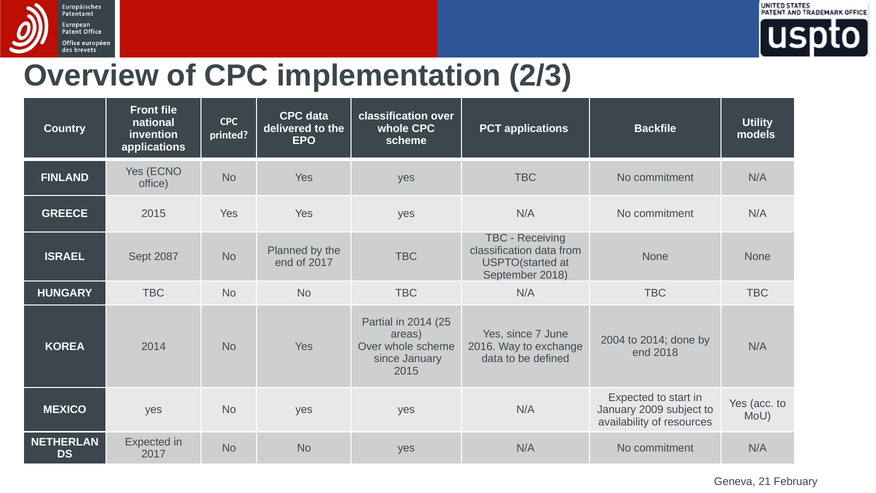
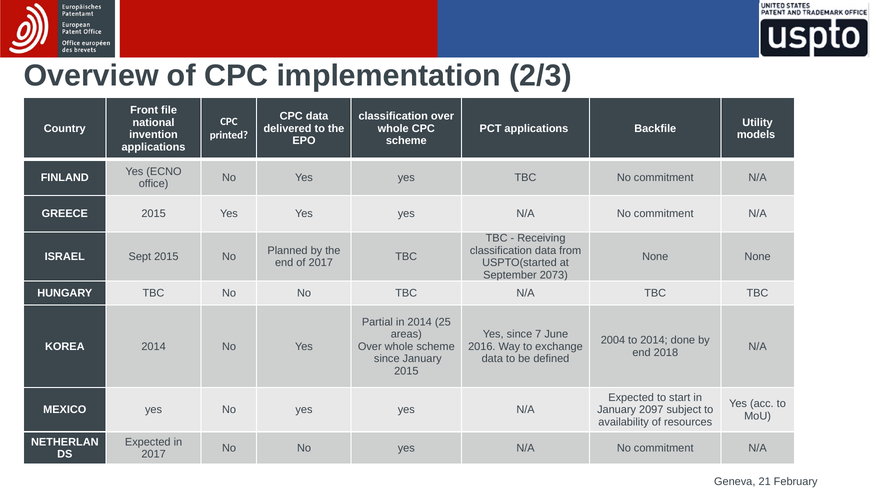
Sept 2087: 2087 -> 2015 (166, 256)
September 2018: 2018 -> 2073 (554, 275)
2009: 2009 -> 2097 (651, 410)
